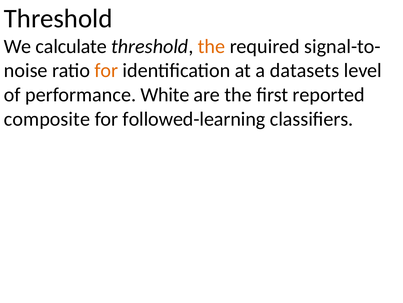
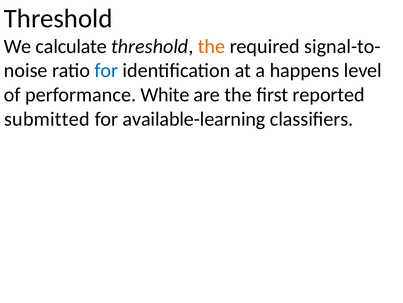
for colour: orange -> blue (106, 70)
datasets: datasets -> happens (305, 70)
composite: composite -> submitted (47, 119)
followed-learning: followed-learning -> available-learning (194, 119)
